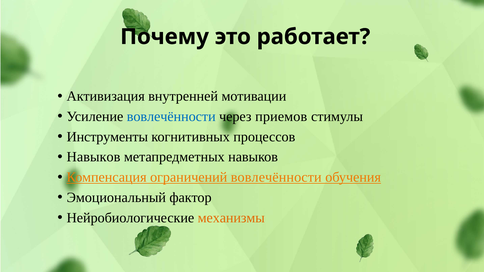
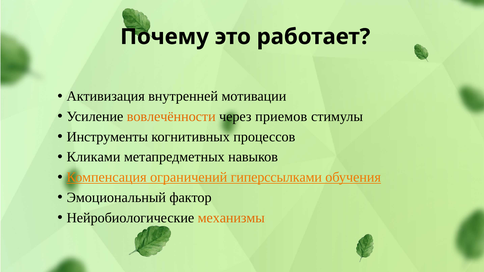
вовлечённости colour: blue -> orange (171, 117)
Навыков: Навыков -> Кликами (94, 157)
ограничений вовлечённости: вовлечённости -> гиперссылками (276, 177)
